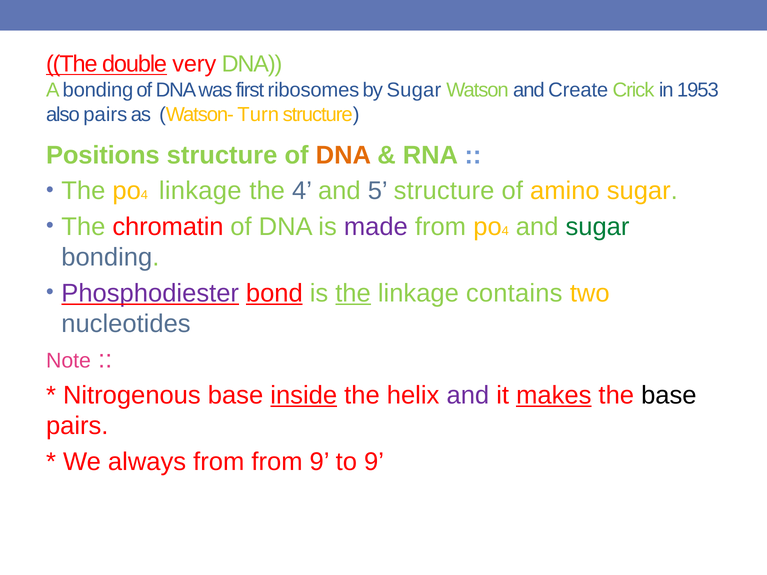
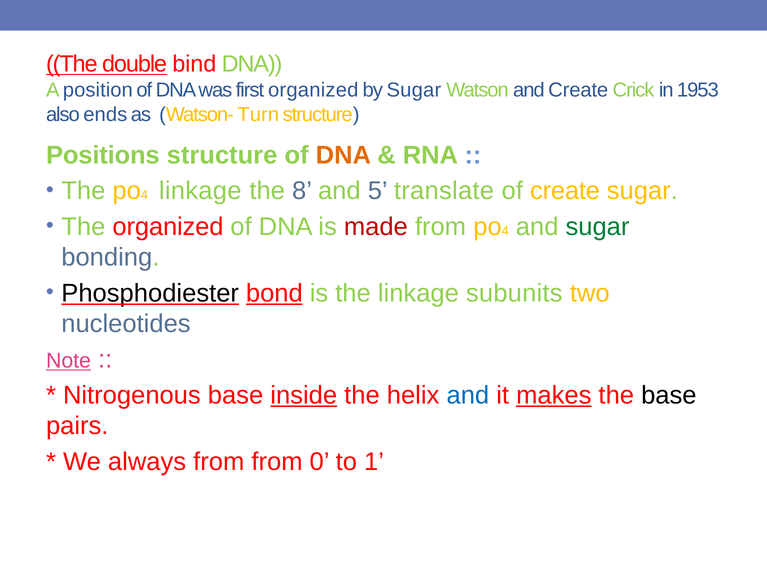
very: very -> bind (194, 64)
A bonding: bonding -> position (98, 90)
first ribosomes: ribosomes -> organized (313, 90)
also pairs: pairs -> ends (105, 115)
the 4: 4 -> 8 (302, 191)
5 structure: structure -> translate (444, 191)
of amino: amino -> create (565, 191)
The chromatin: chromatin -> organized (168, 227)
made colour: purple -> red (376, 227)
Phosphodiester colour: purple -> black (150, 293)
the underline: present -> none (353, 293)
contains: contains -> subunits (514, 293)
Note underline: none -> present (68, 361)
and colour: purple -> blue (468, 395)
from 9: 9 -> 0 (320, 462)
to 9: 9 -> 1 (374, 462)
